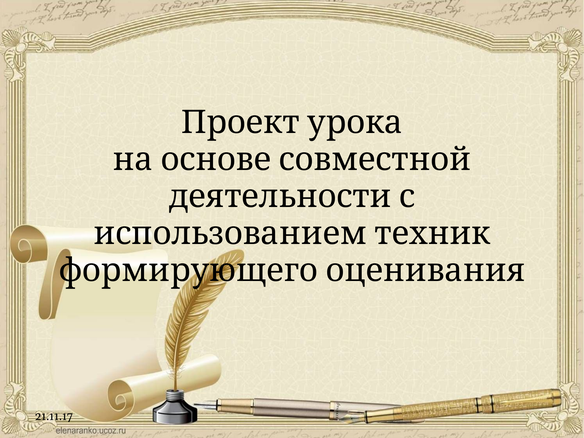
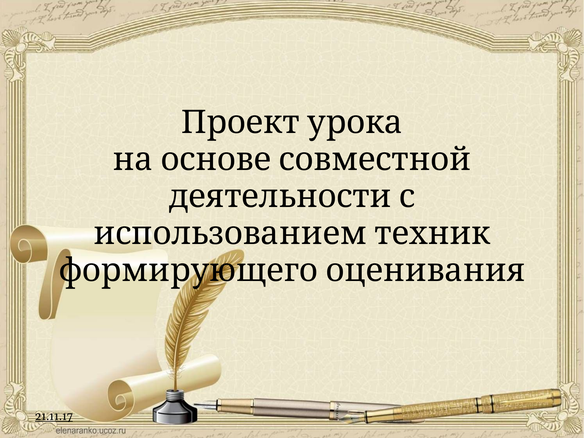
21.11.17 underline: none -> present (54, 416)
